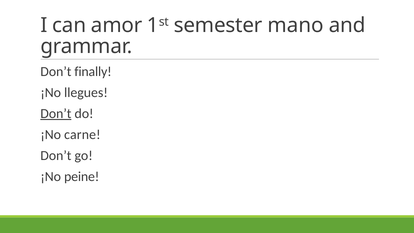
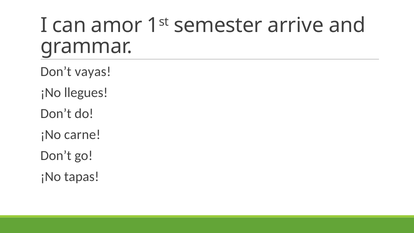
mano: mano -> arrive (296, 25)
finally: finally -> vayas (93, 72)
Don’t underline: present -> none (56, 114)
peine: peine -> tapas (82, 176)
